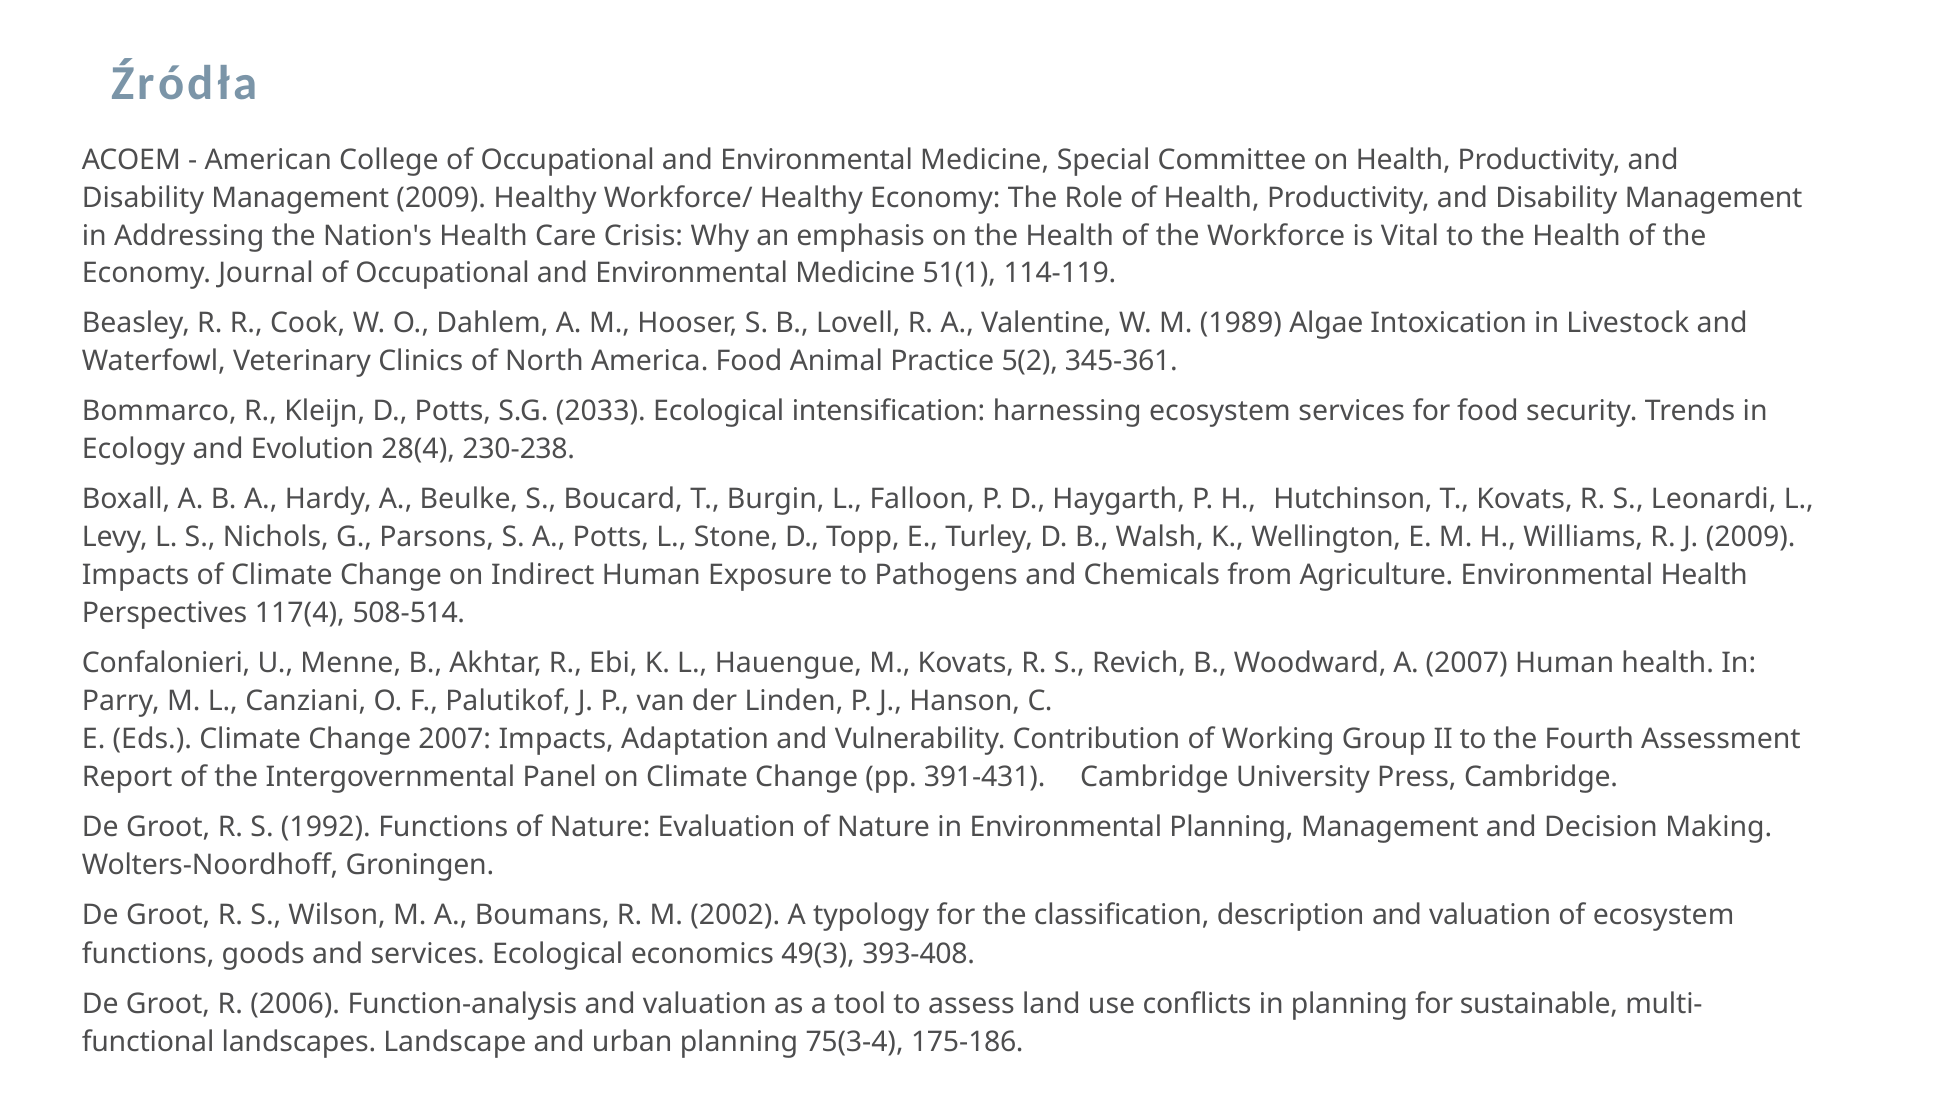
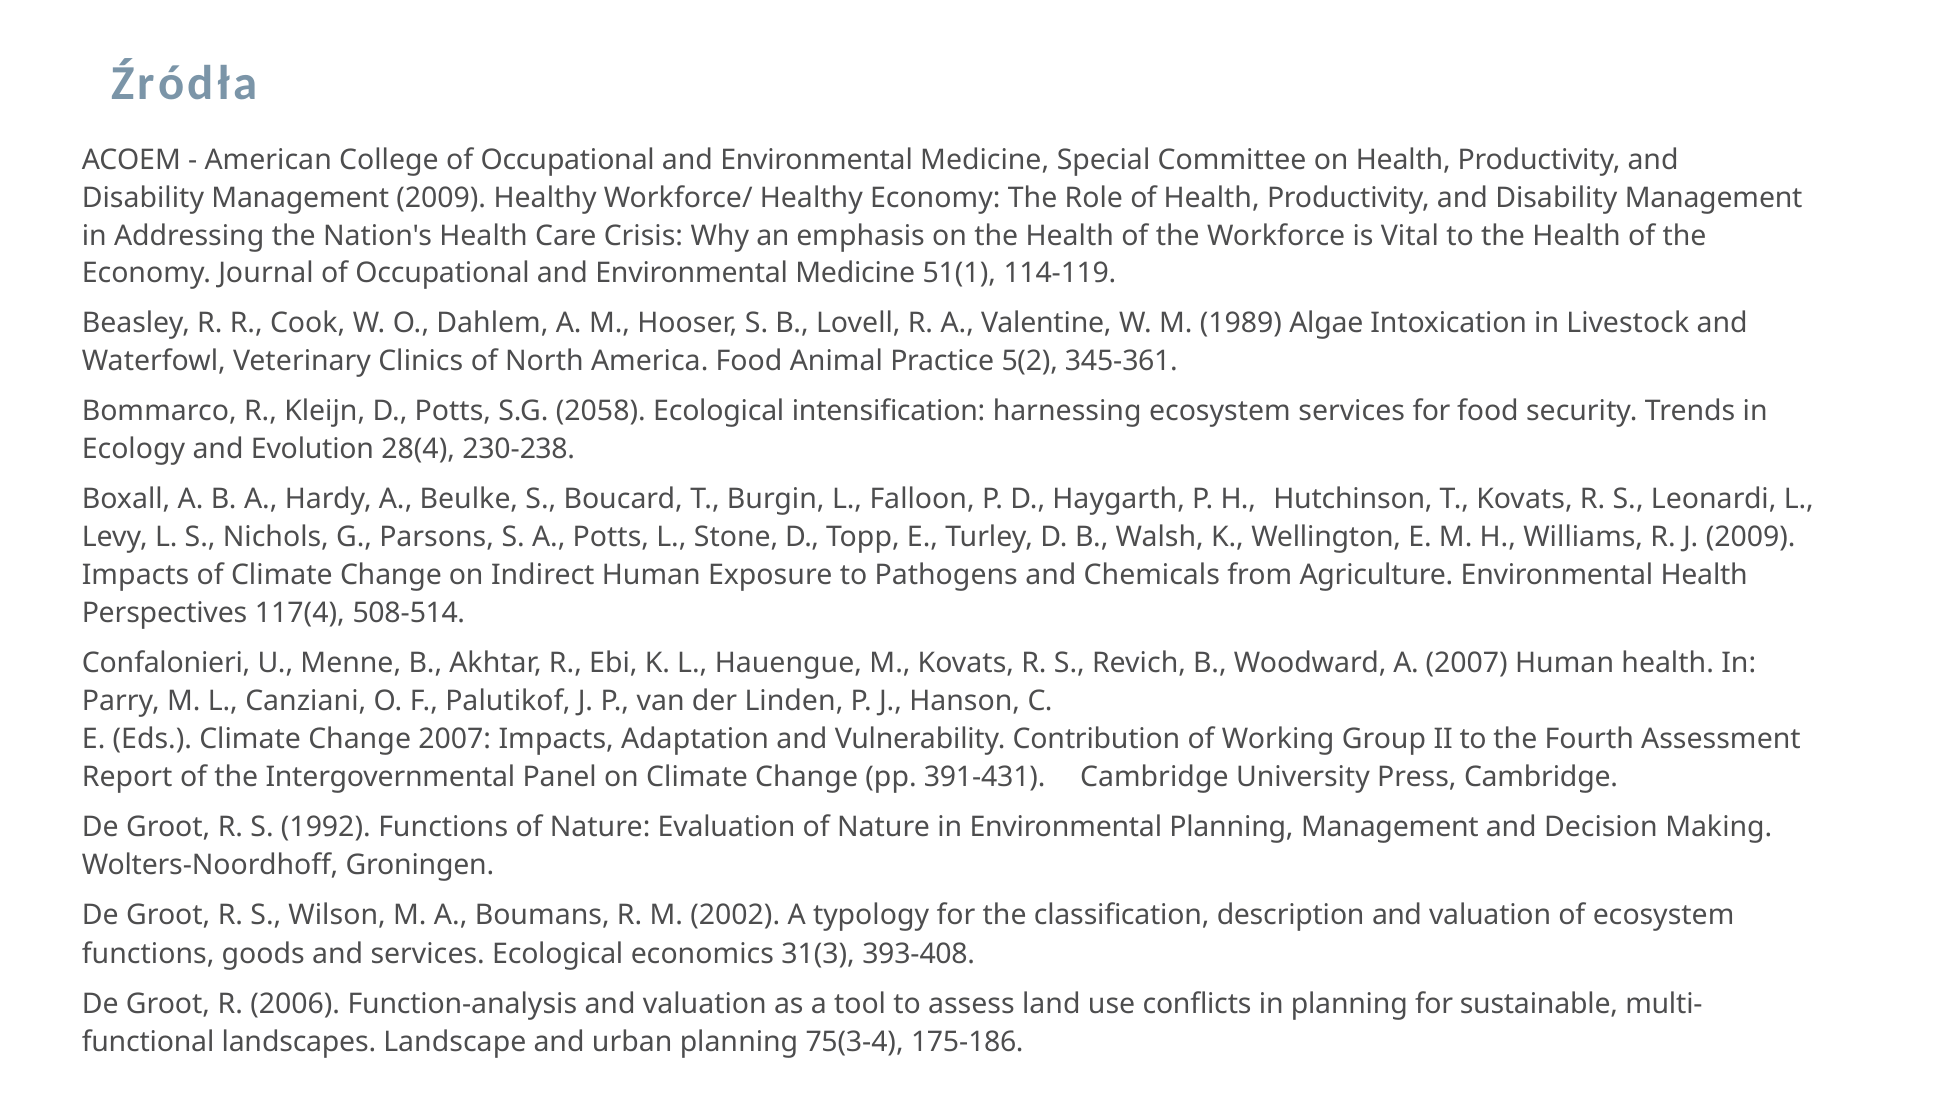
2033: 2033 -> 2058 (601, 412)
49(3: 49(3 -> 31(3 (818, 954)
